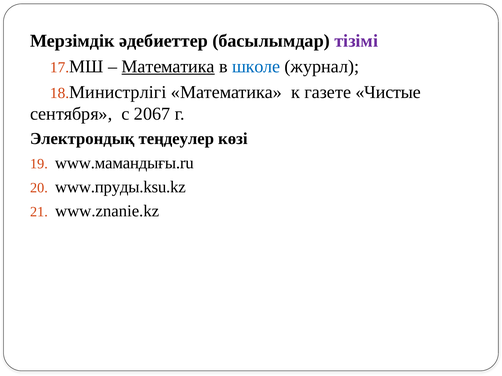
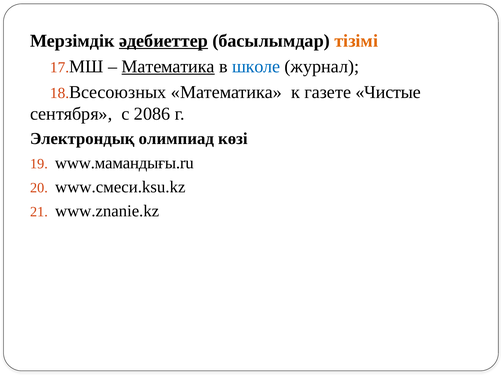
әдебиеттер underline: none -> present (163, 41)
тізімі colour: purple -> orange (356, 41)
Министрлігі: Министрлігі -> Всесоюзных (118, 92)
2067: 2067 -> 2086 (152, 114)
теңдеулер: теңдеулер -> олимпиад (176, 139)
www.пруды.ksu.kz: www.пруды.ksu.kz -> www.смеси.ksu.kz (120, 187)
